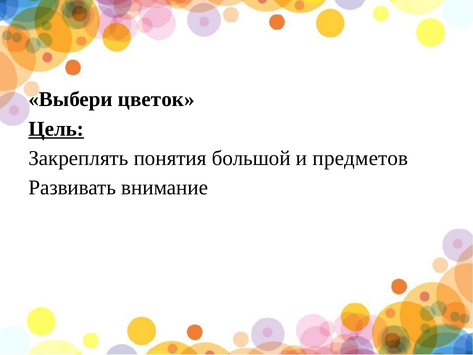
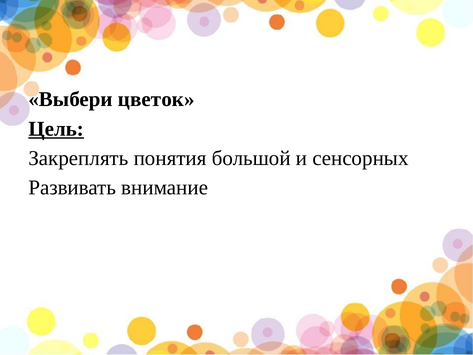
предметов: предметов -> сенсорных (361, 158)
